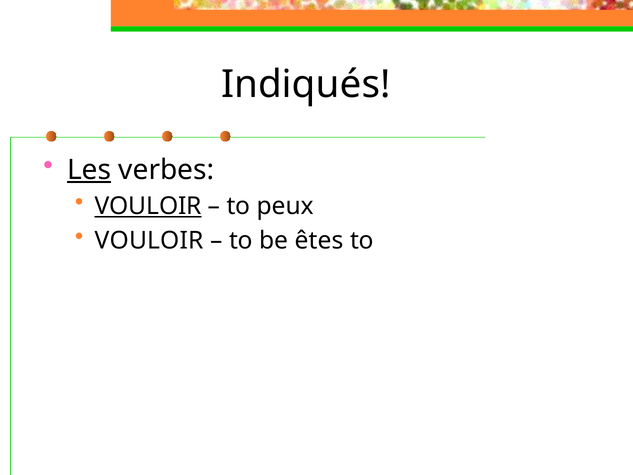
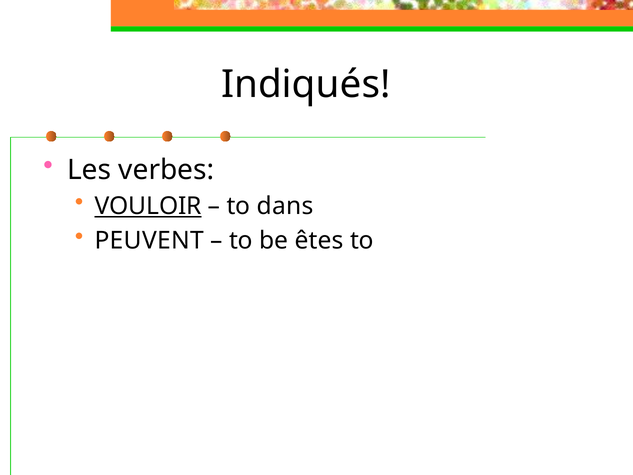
Les underline: present -> none (89, 170)
peux: peux -> dans (285, 206)
VOULOIR: VOULOIR -> PEUVENT (149, 241)
